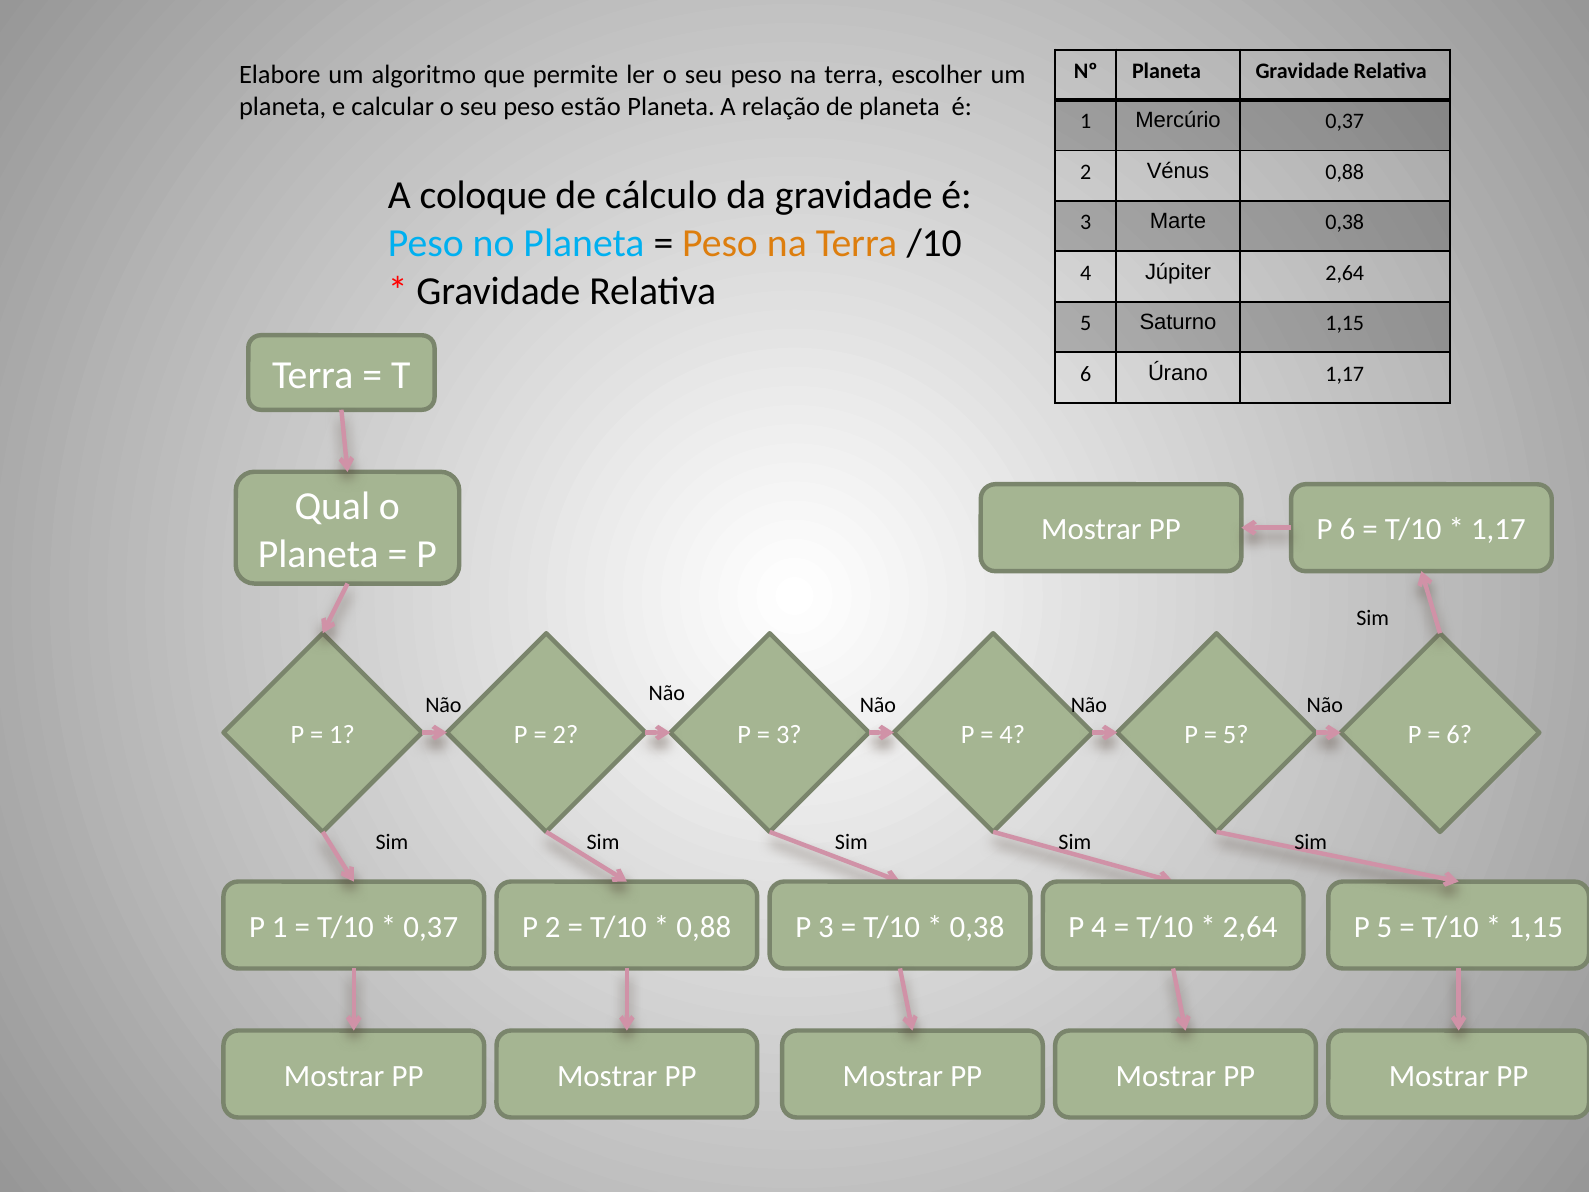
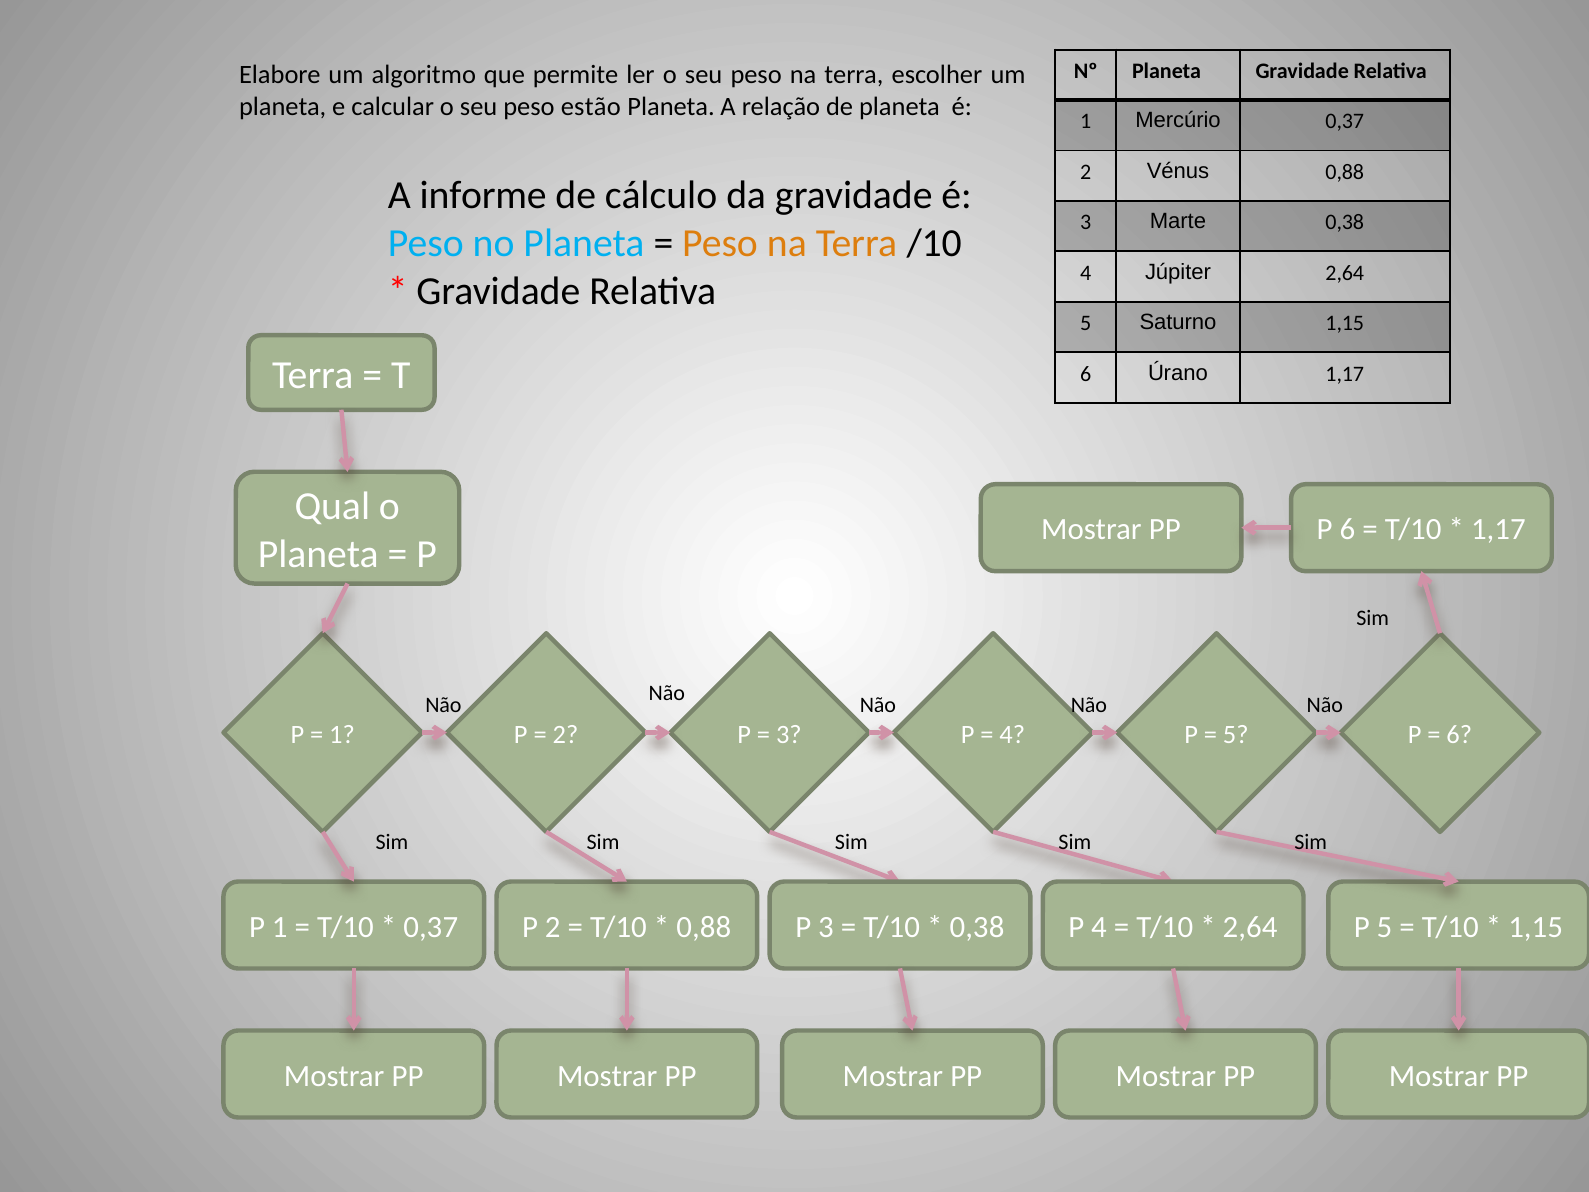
coloque: coloque -> informe (483, 196)
